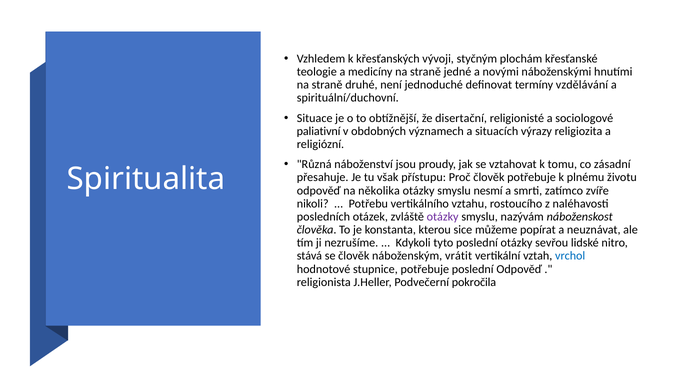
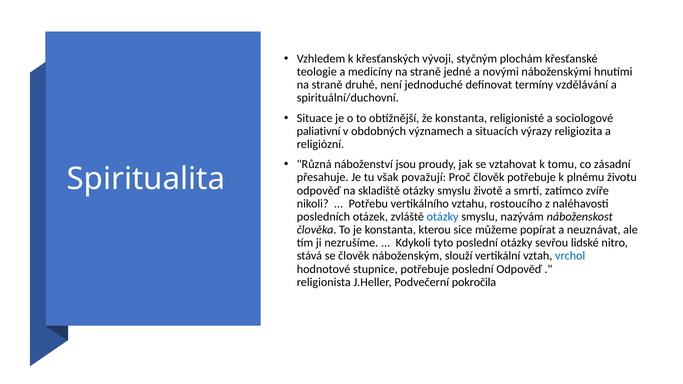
že disertační: disertační -> konstanta (461, 118)
přístupu: přístupu -> považují (424, 178)
několika: několika -> skladiště (379, 191)
nesmí: nesmí -> životě (488, 191)
otázky colour: purple -> blue (443, 217)
vrátit: vrátit -> slouží (459, 256)
